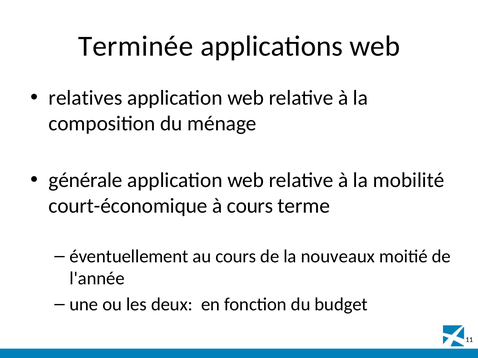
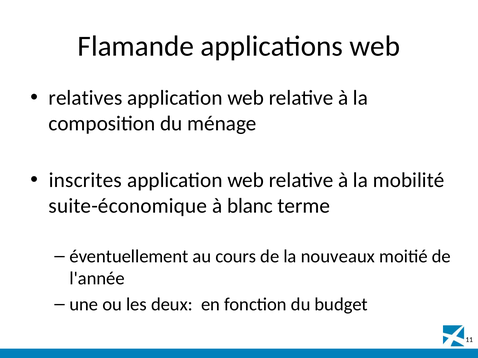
Terminée: Terminée -> Flamande (136, 46)
générale: générale -> inscrites (85, 181)
court-économique: court-économique -> suite-économique (128, 206)
à cours: cours -> blanc (250, 206)
